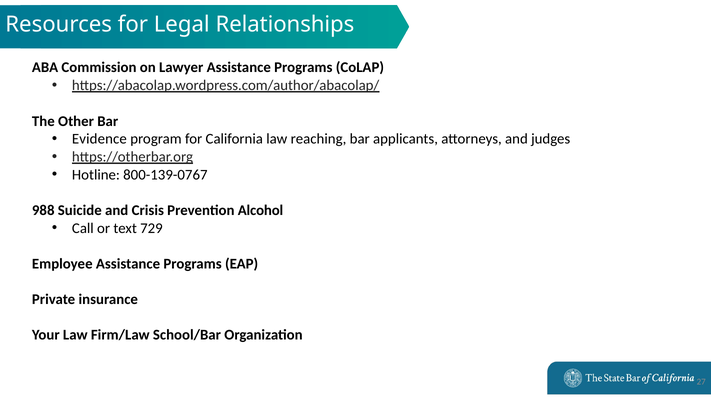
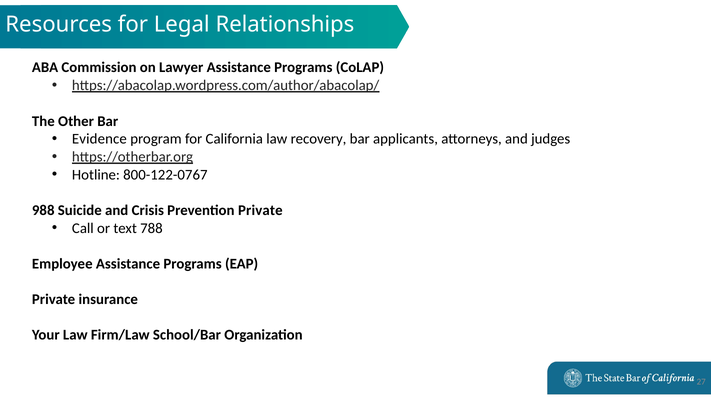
reaching: reaching -> recovery (319, 139)
800-139-0767: 800-139-0767 -> 800-122-0767 (165, 175)
Prevention Alcohol: Alcohol -> Private (260, 210)
729: 729 -> 788 (151, 228)
